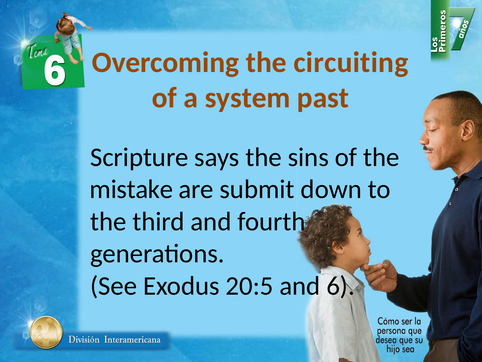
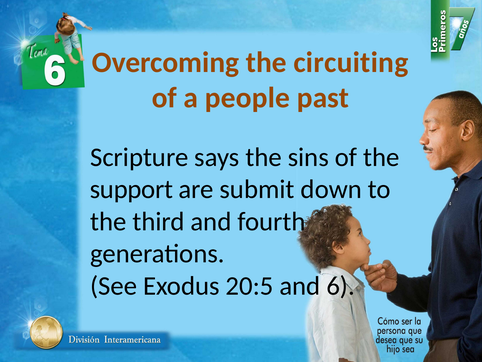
system: system -> people (247, 98)
mistake: mistake -> support (131, 189)
